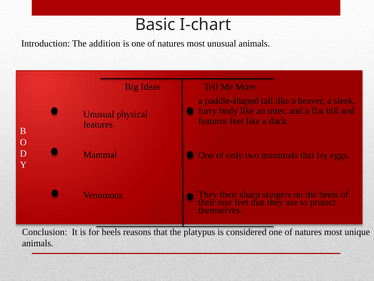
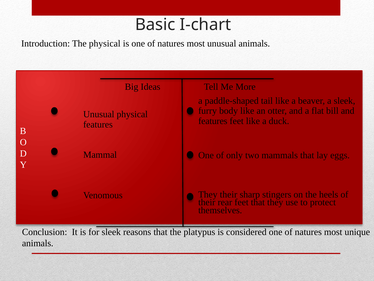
The addition: addition -> physical (105, 43)
for heels: heels -> sleek (111, 232)
